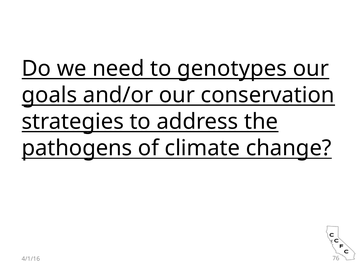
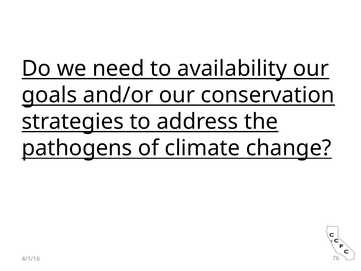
genotypes: genotypes -> availability (232, 69)
